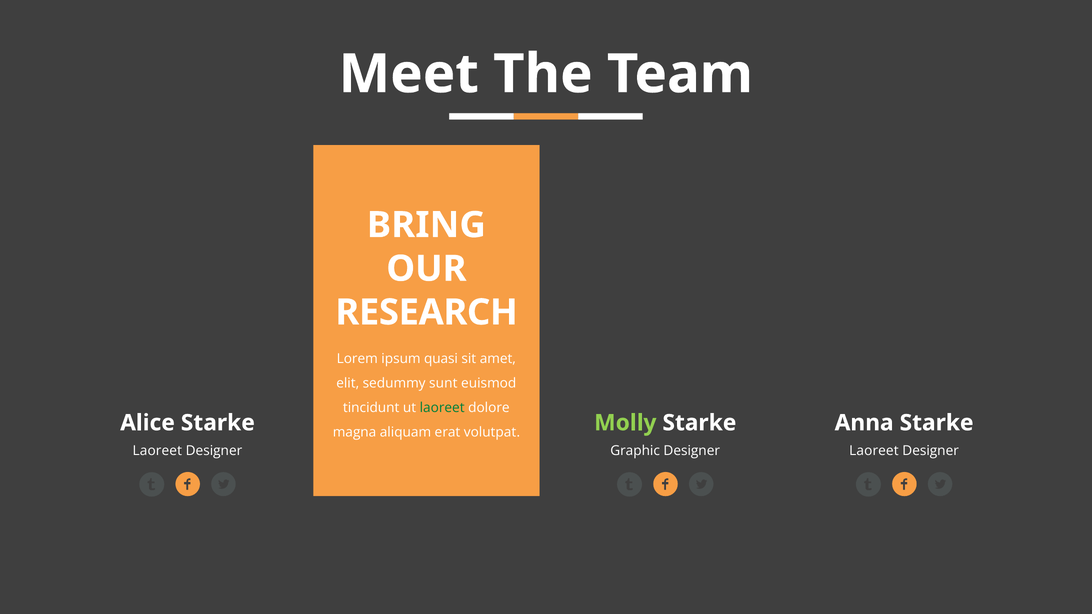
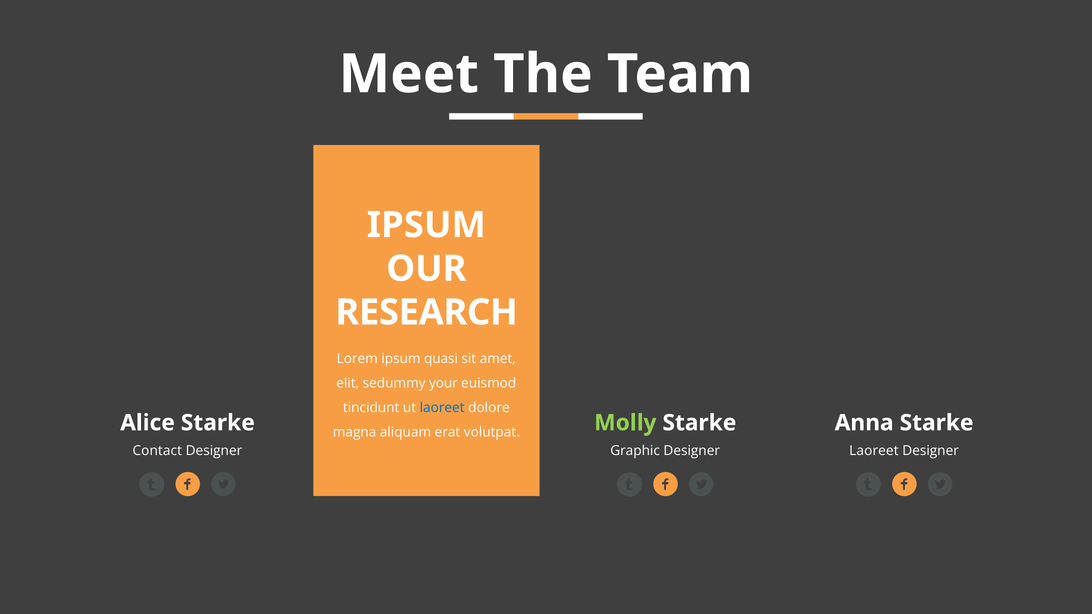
BRING: BRING -> IPSUM (426, 225)
sunt: sunt -> your (443, 383)
laoreet colour: green -> blue (442, 408)
Laoreet: Laoreet -> Contact (157, 451)
